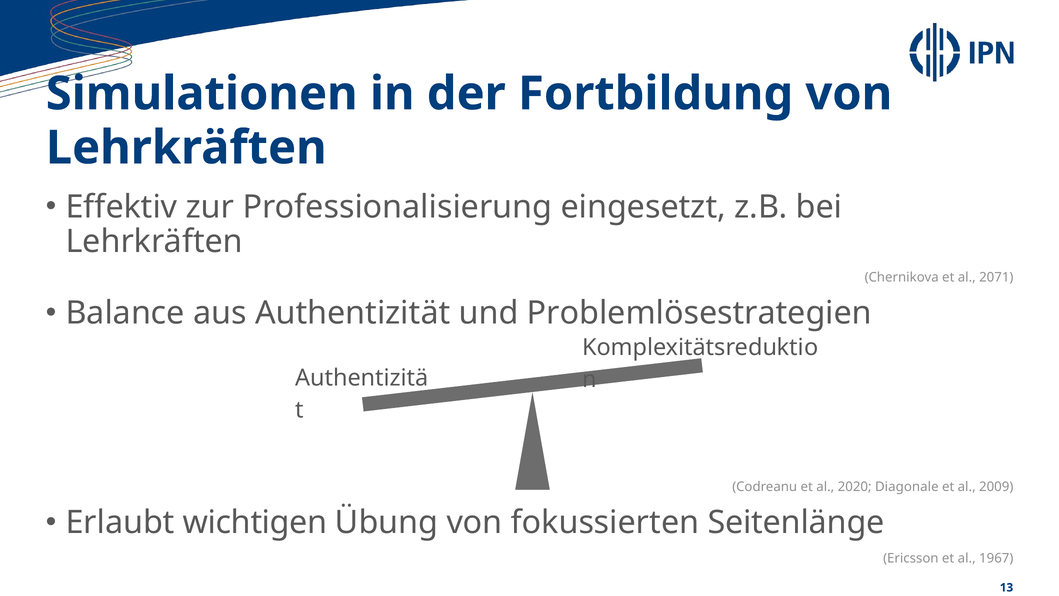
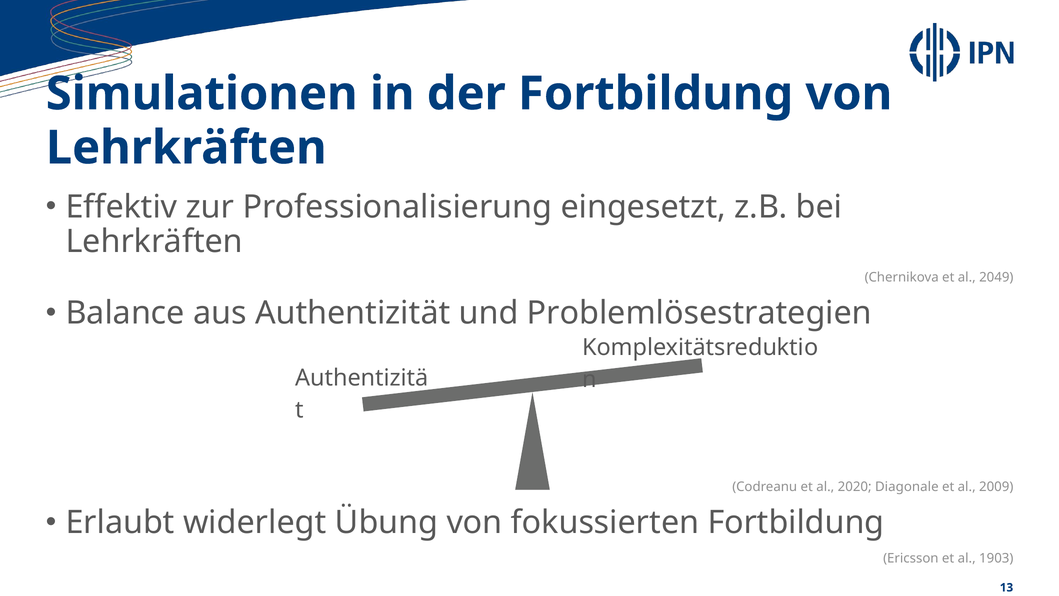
2071: 2071 -> 2049 (996, 278)
wichtigen: wichtigen -> widerlegt (255, 522)
fokussierten Seitenlänge: Seitenlänge -> Fortbildung (796, 522)
1967: 1967 -> 1903 (996, 558)
